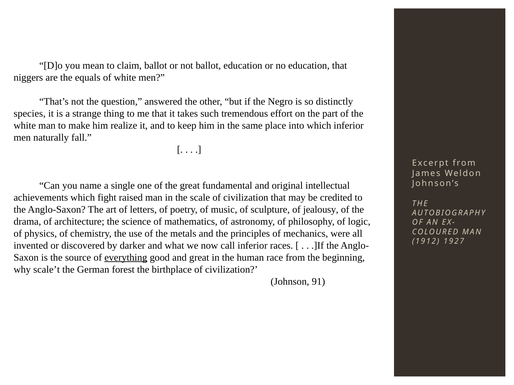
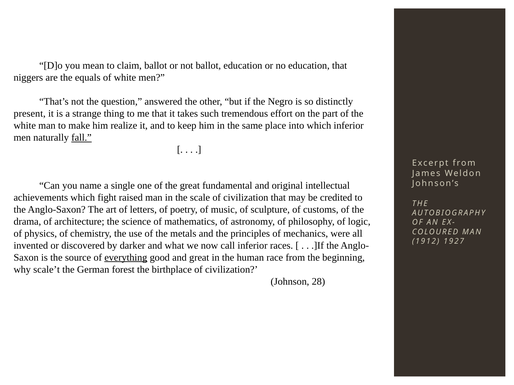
species: species -> present (30, 114)
fall underline: none -> present (81, 138)
jealousy: jealousy -> customs (321, 210)
91: 91 -> 28 (318, 282)
